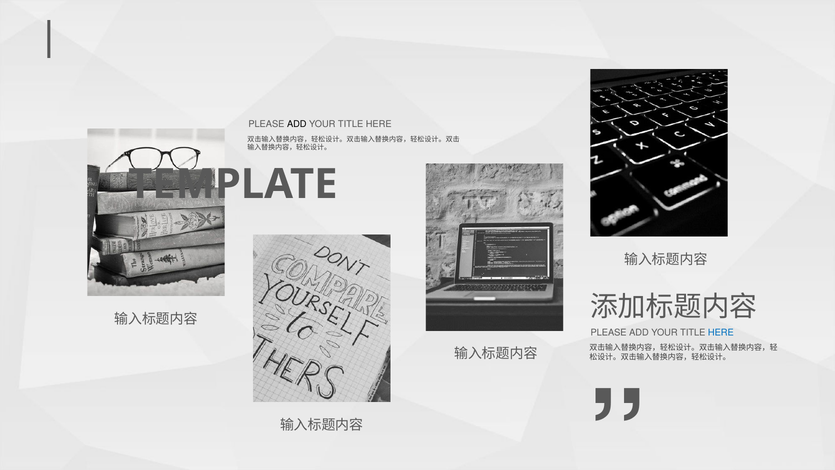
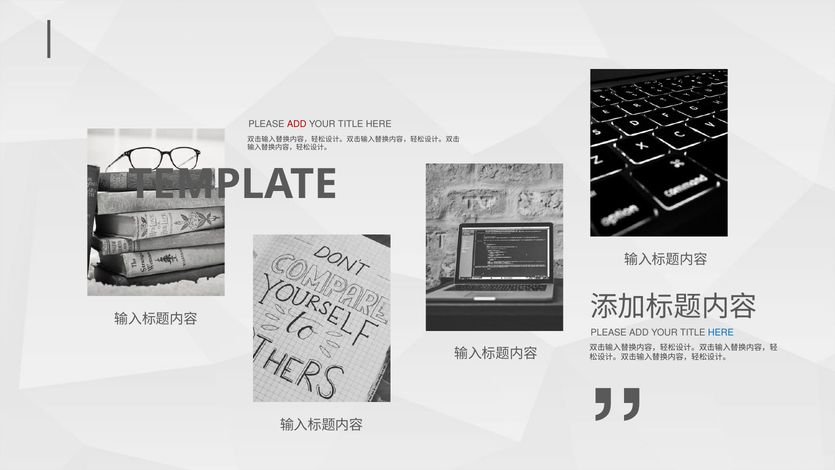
ADD colour: black -> red (297, 124)
